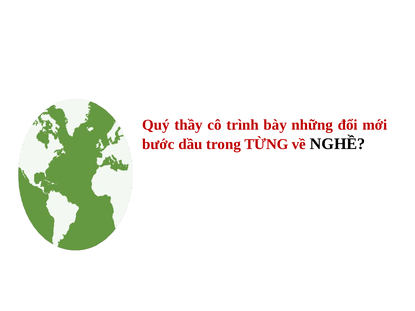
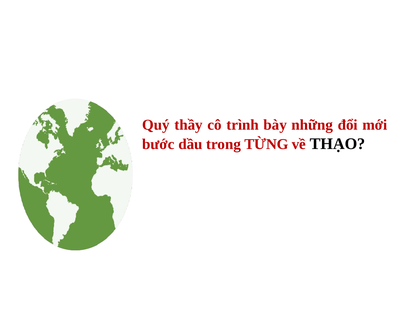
NGHỀ: NGHỀ -> THẠO (338, 144)
